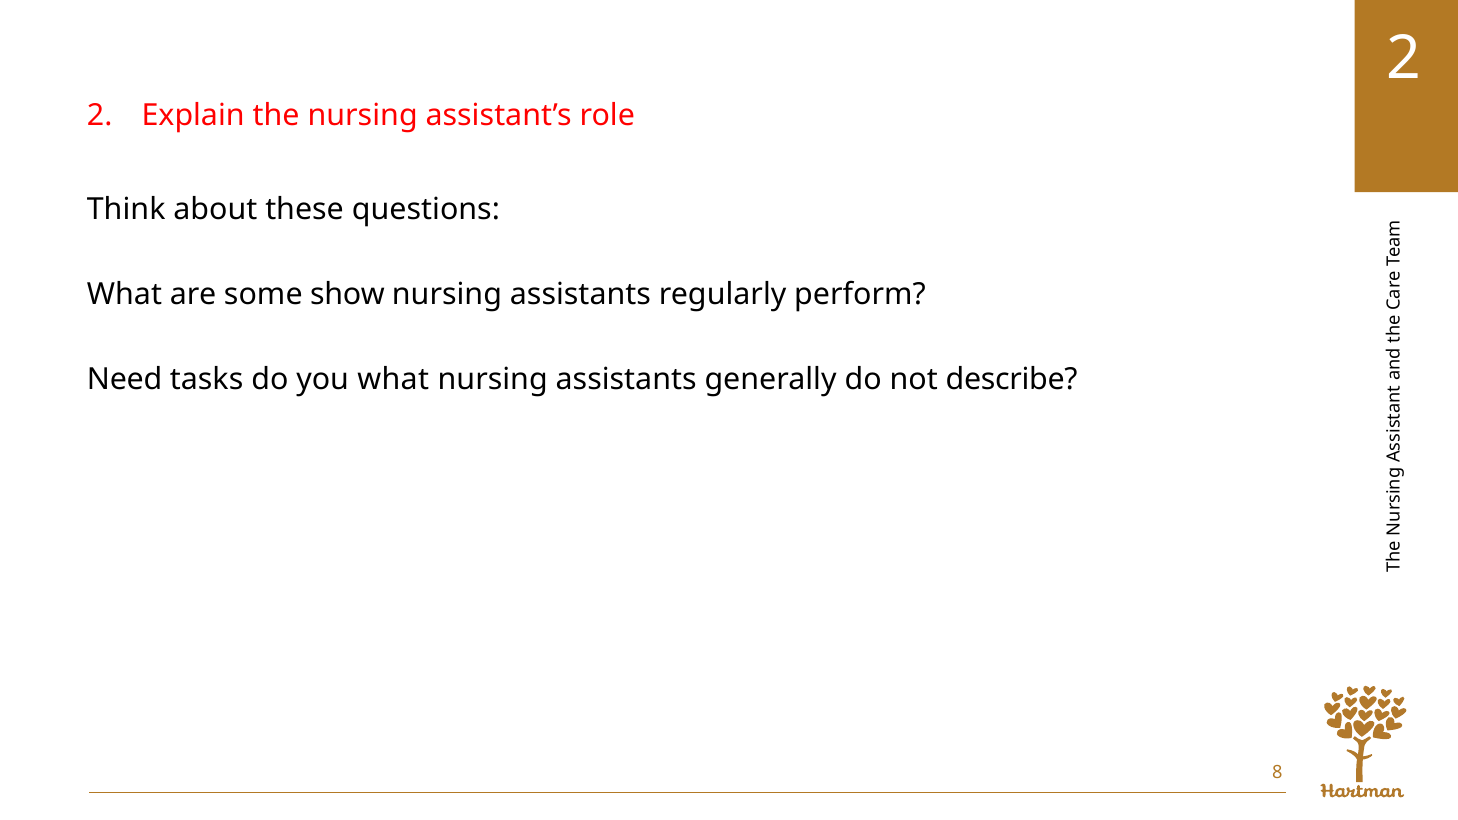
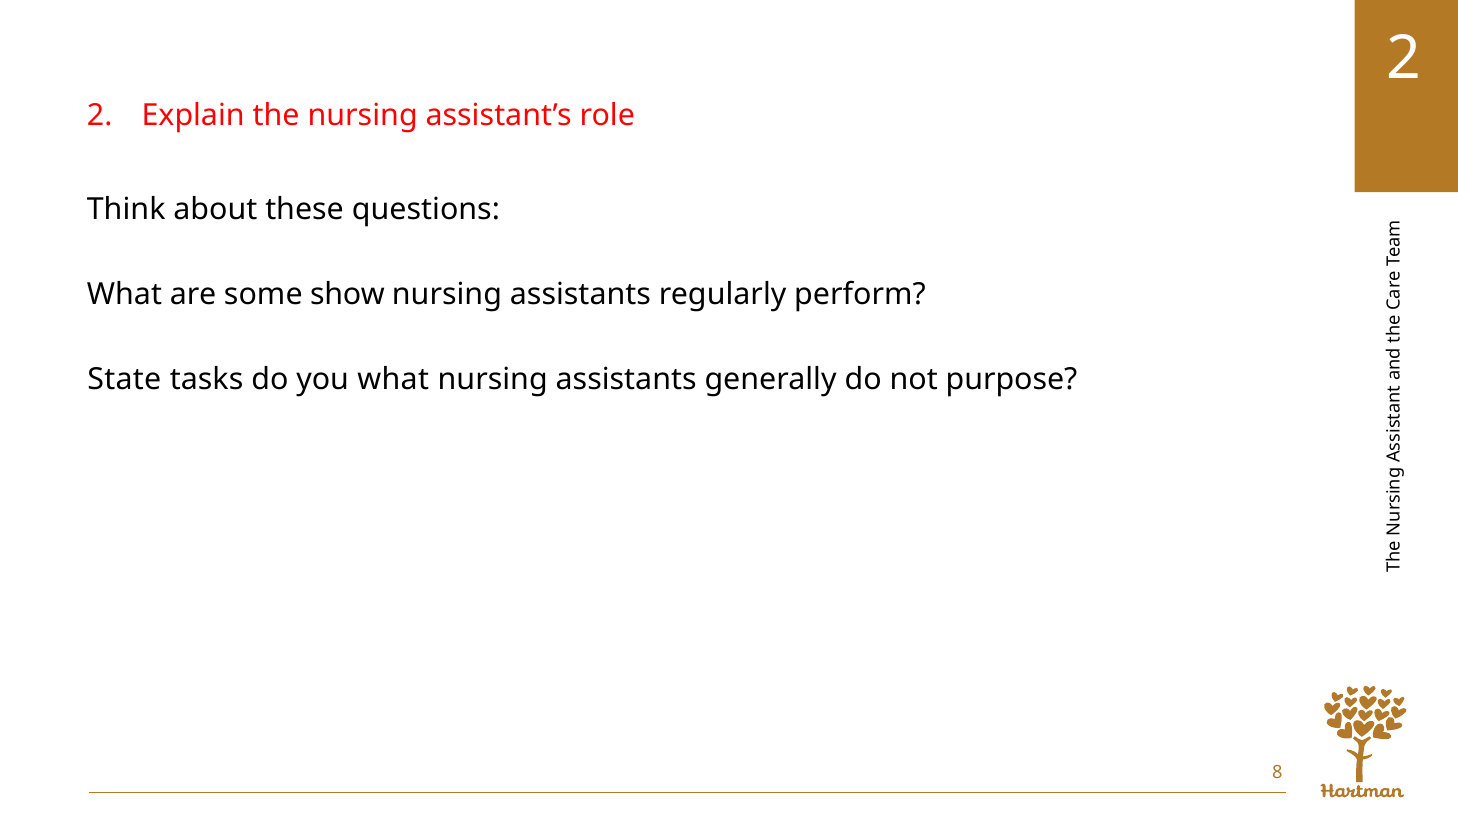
Need: Need -> State (124, 379)
describe: describe -> purpose (1011, 379)
